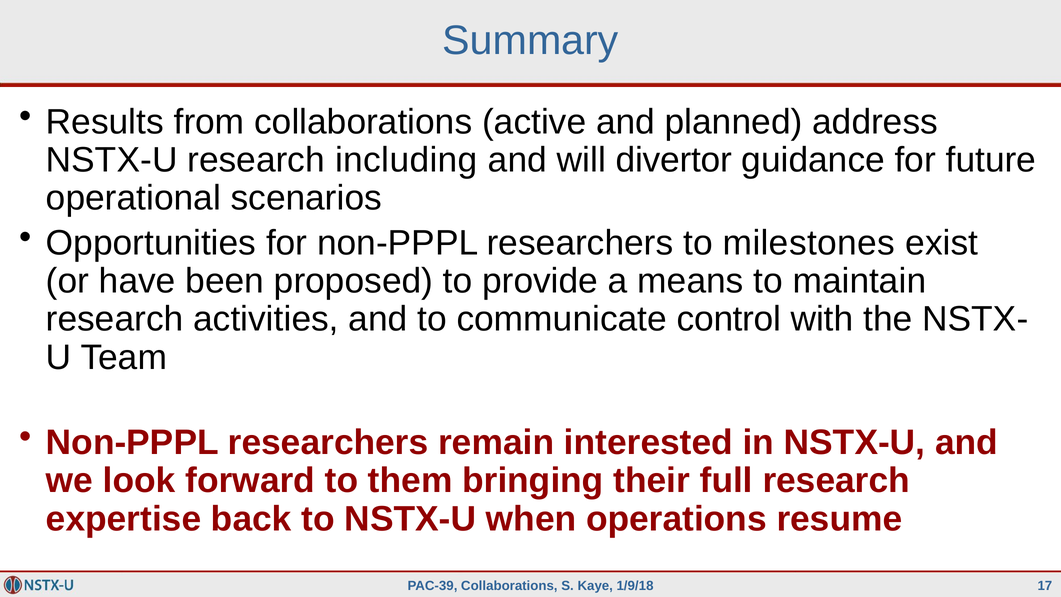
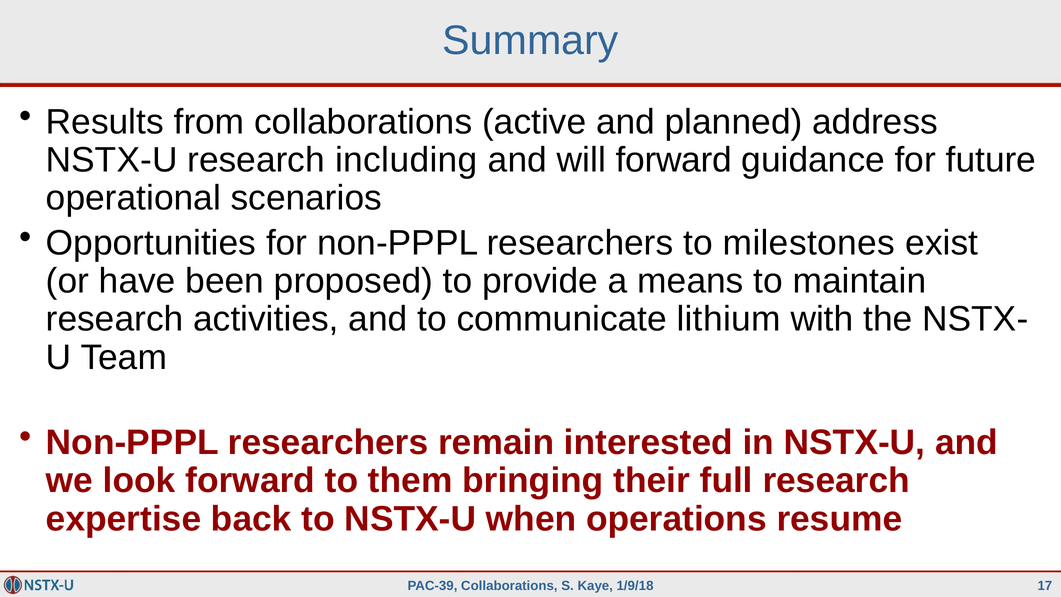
will divertor: divertor -> forward (674, 160)
control: control -> lithium (729, 319)
